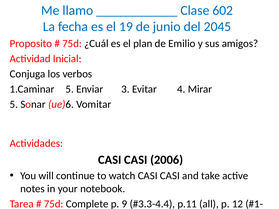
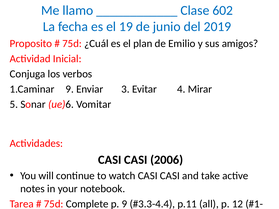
2045: 2045 -> 2019 (217, 27)
1.Caminar 5: 5 -> 9 (70, 89)
